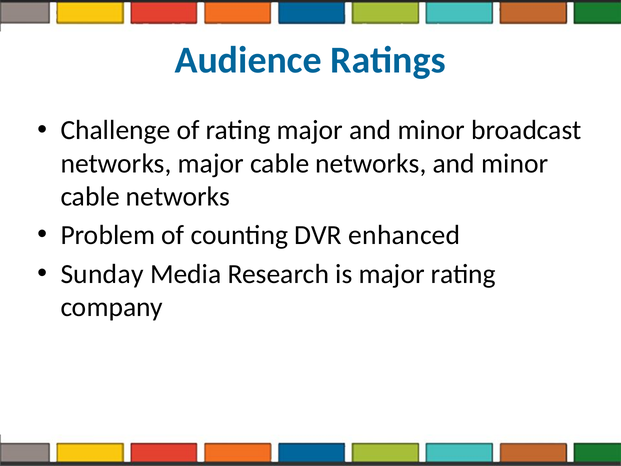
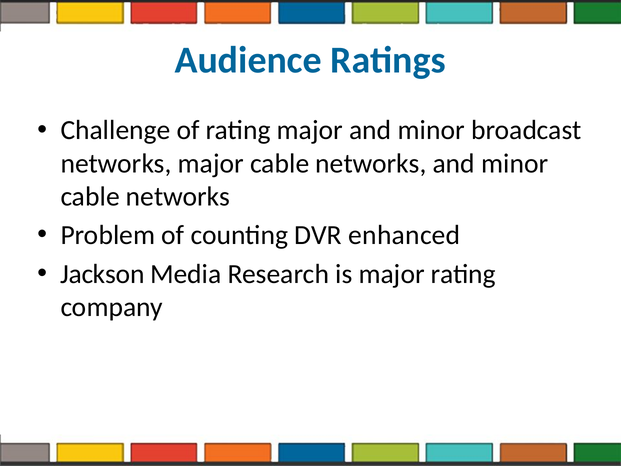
Sunday: Sunday -> Jackson (102, 274)
